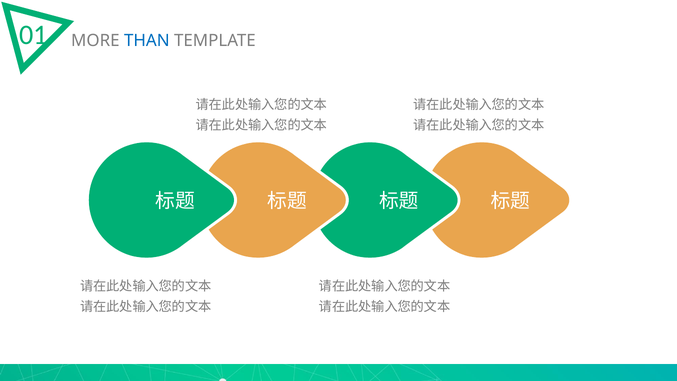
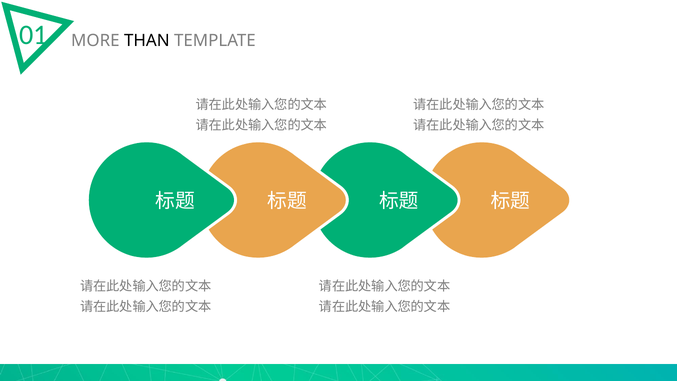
THAN colour: blue -> black (147, 41)
